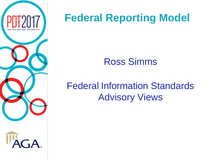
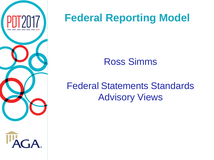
Information: Information -> Statements (125, 86)
